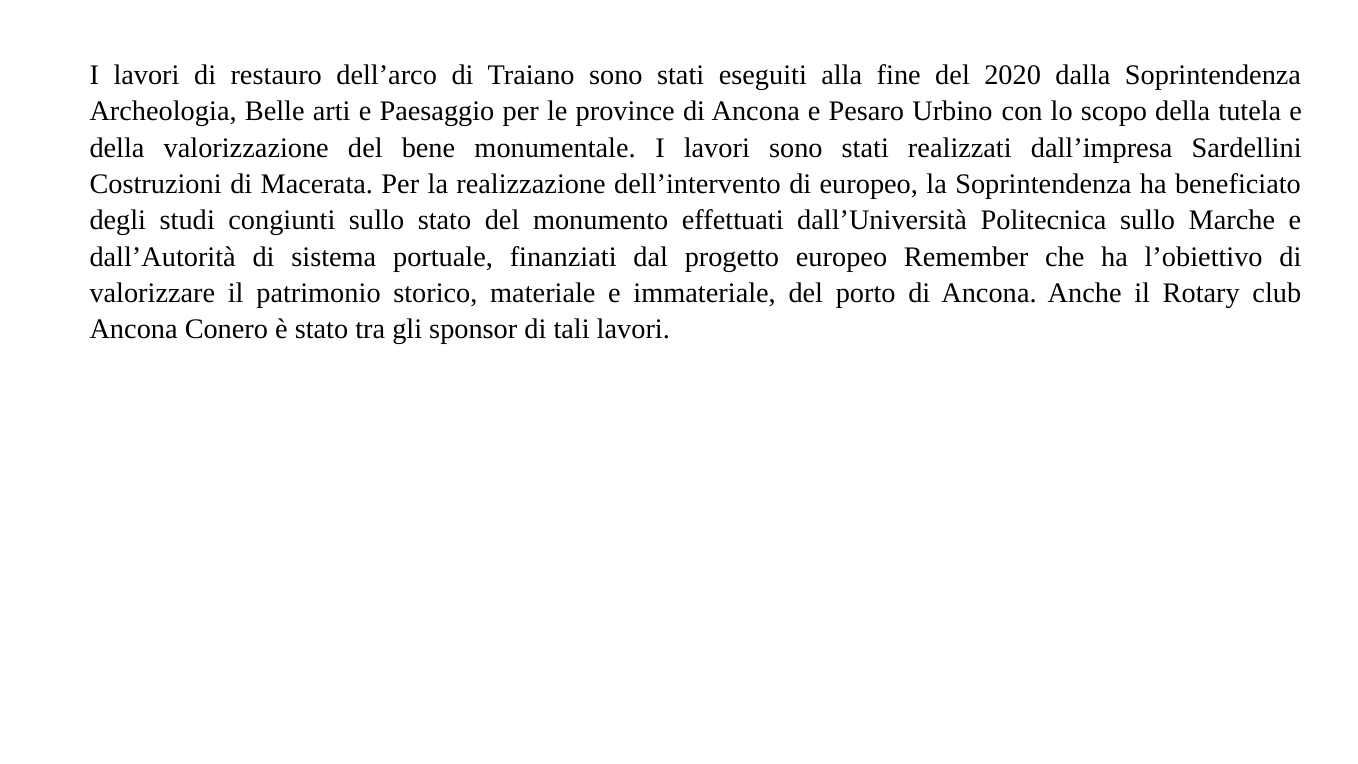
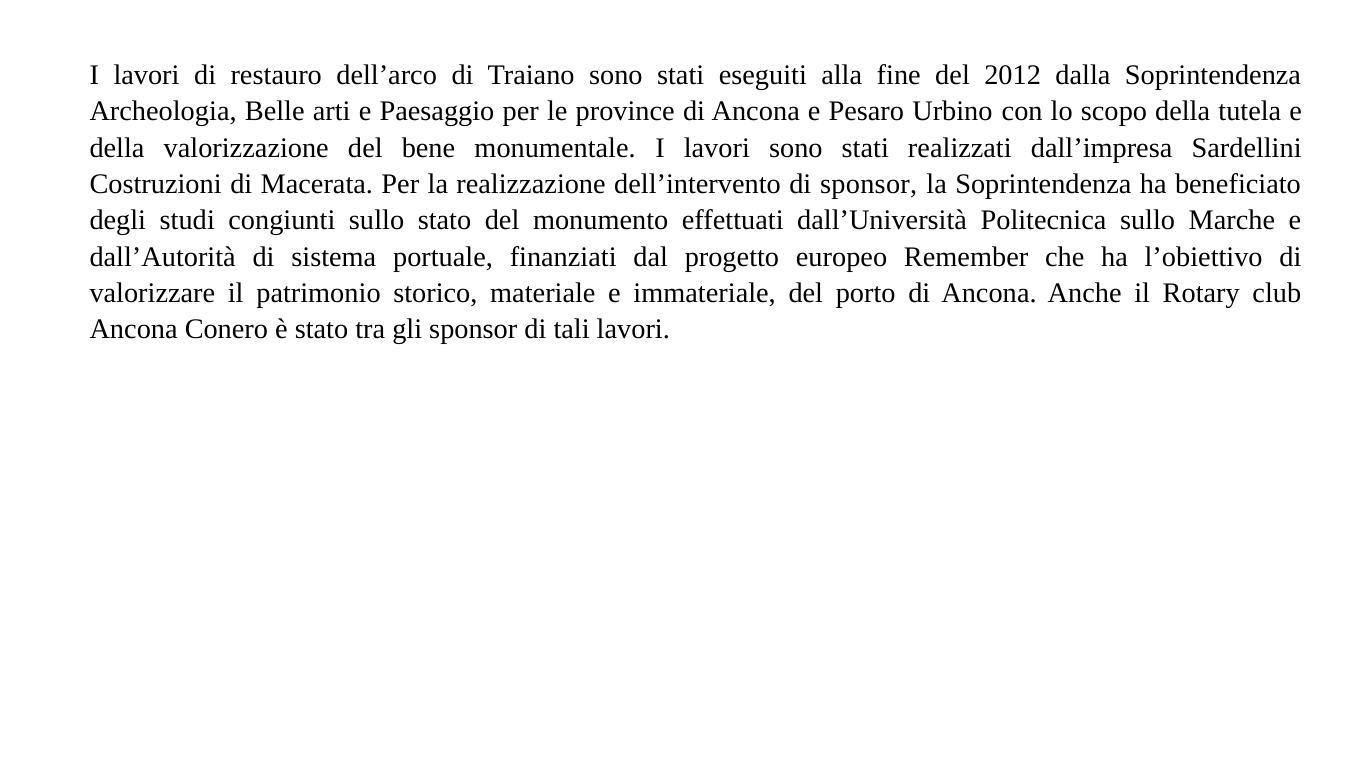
2020: 2020 -> 2012 (1013, 75)
di europeo: europeo -> sponsor (869, 184)
